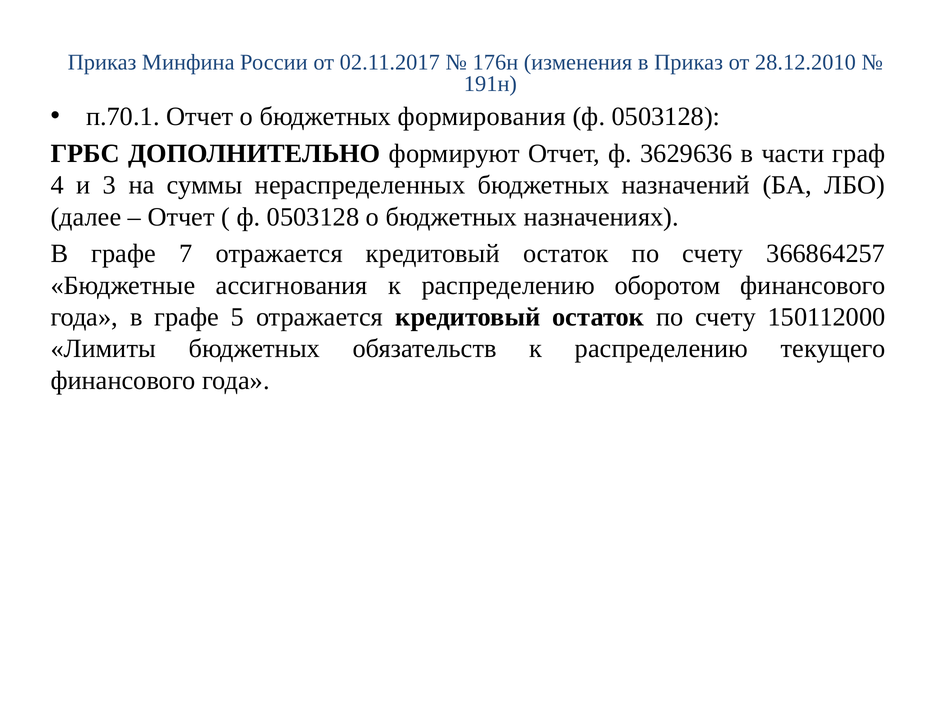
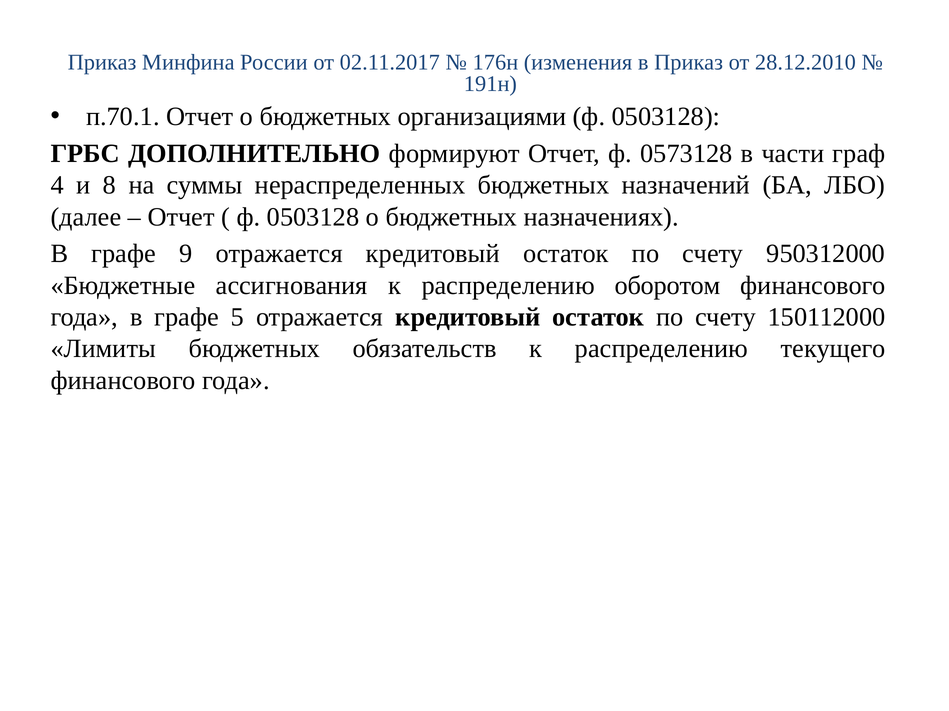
формирования: формирования -> организациями (482, 117)
3629636: 3629636 -> 0573128 (686, 154)
3: 3 -> 8 (110, 185)
7: 7 -> 9 (186, 254)
366864257: 366864257 -> 950312000 (826, 254)
